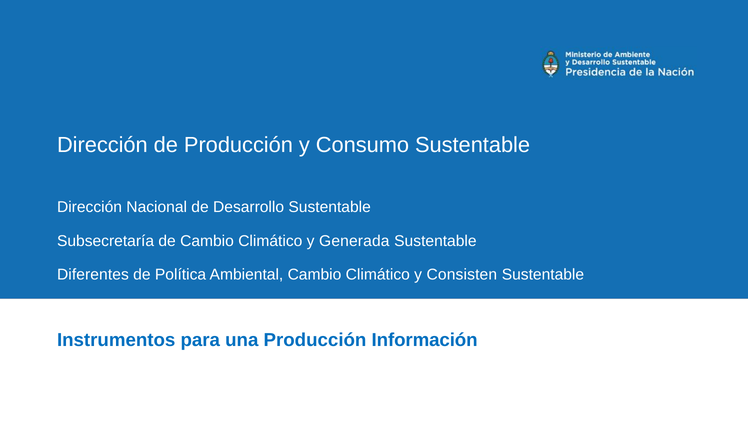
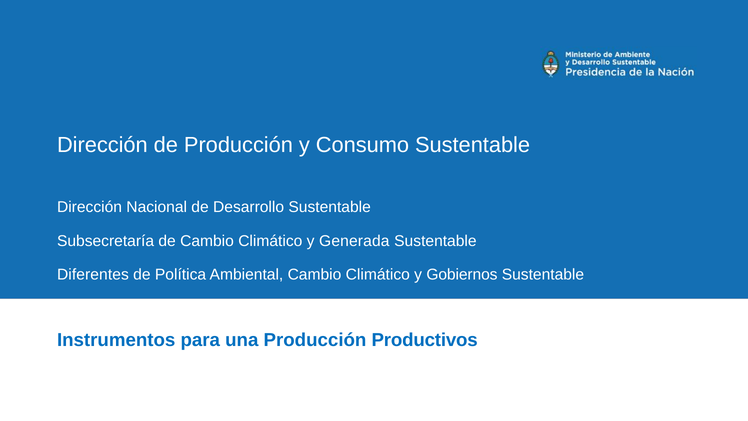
Consisten: Consisten -> Gobiernos (462, 274)
Información: Información -> Productivos (425, 340)
